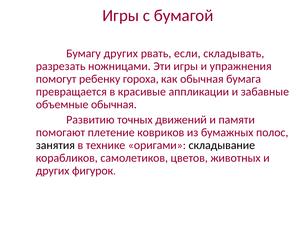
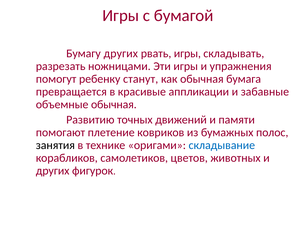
рвать если: если -> игры (187, 53)
гороха: гороха -> станут (141, 79)
складывание colour: black -> blue (222, 145)
